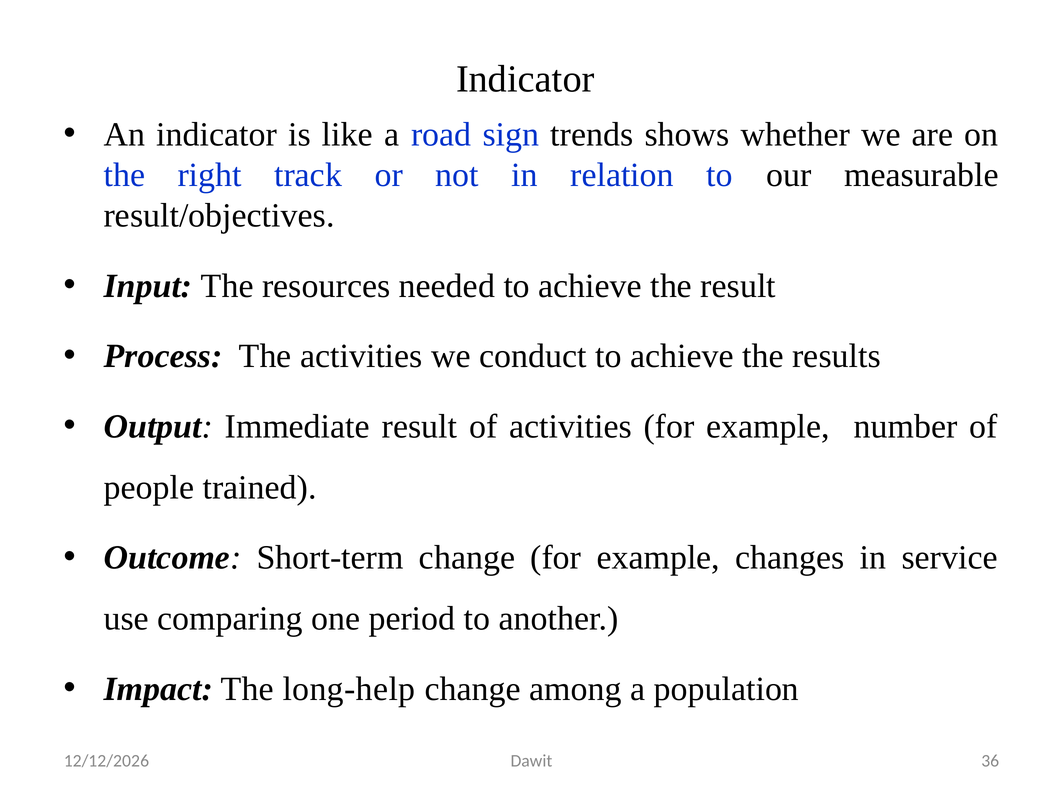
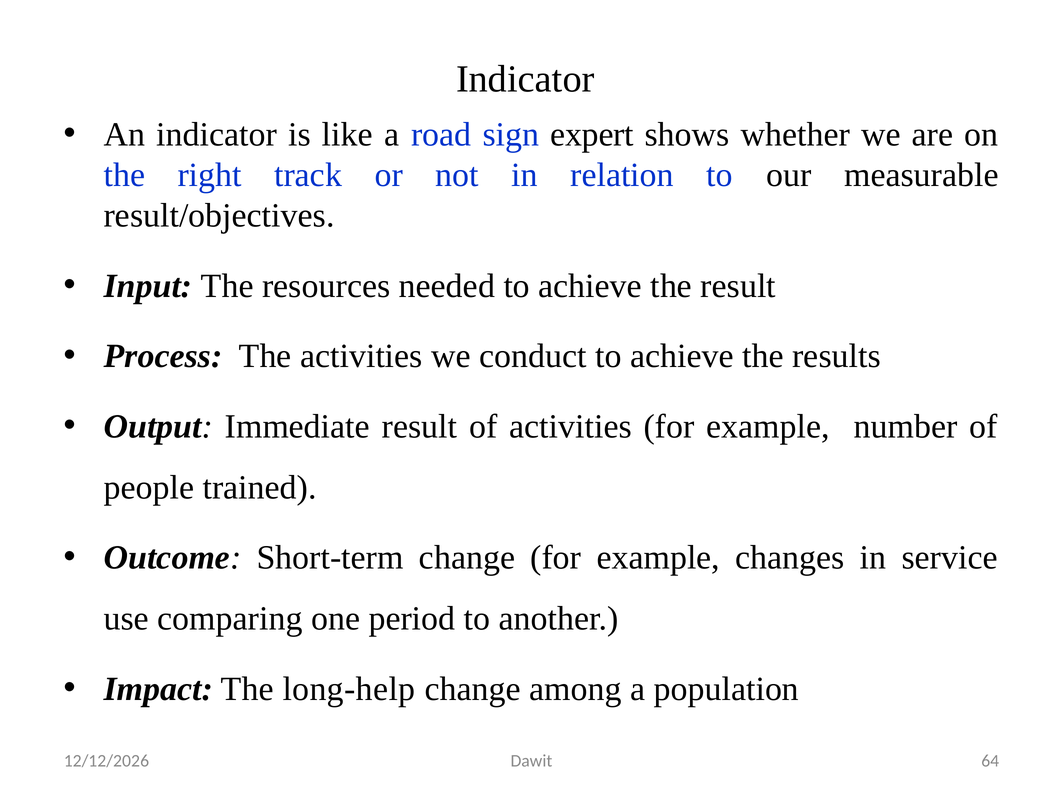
trends: trends -> expert (592, 134)
36: 36 -> 64 (990, 761)
